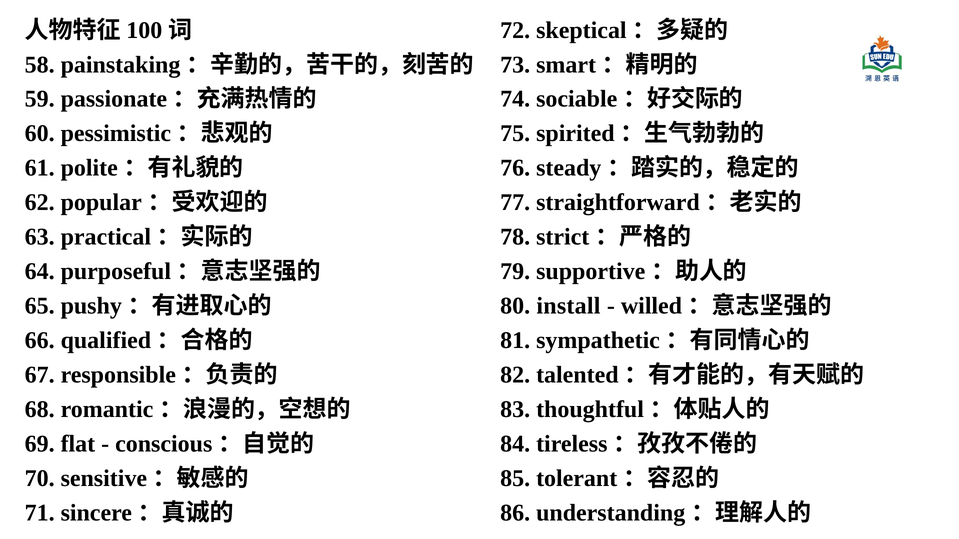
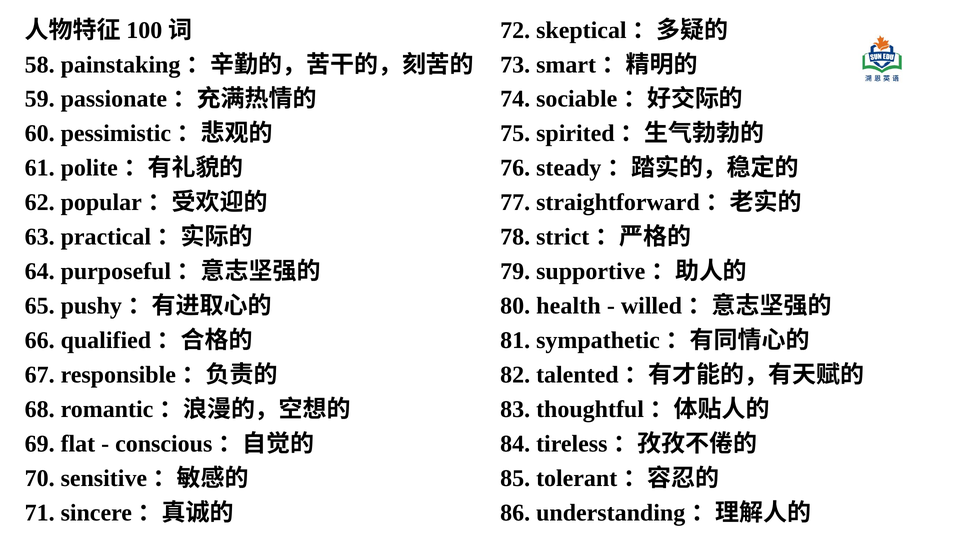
install: install -> health (568, 306)
